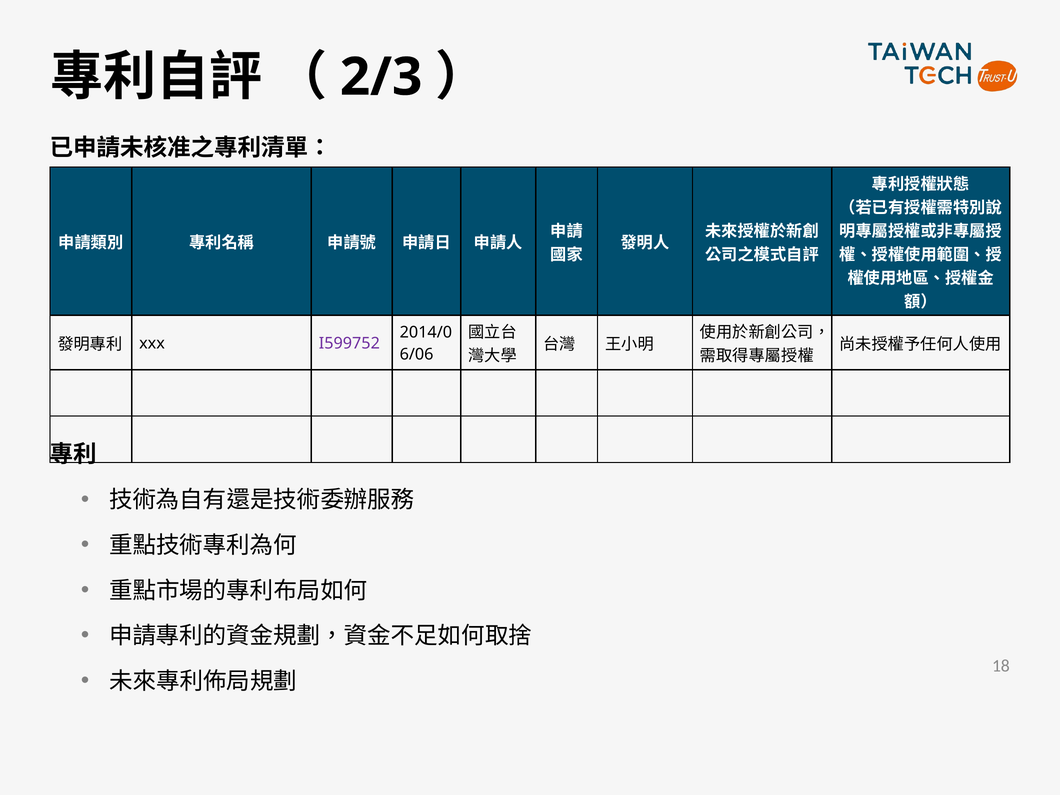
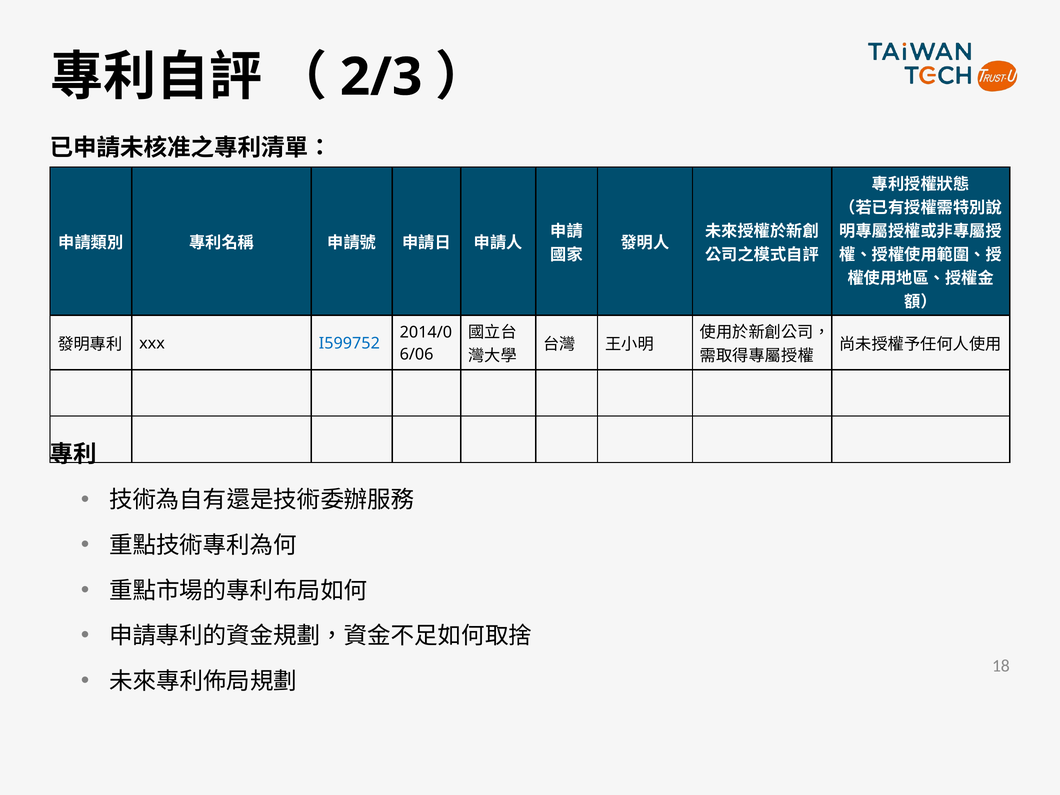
I599752 colour: purple -> blue (349, 344)
